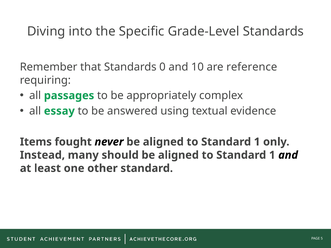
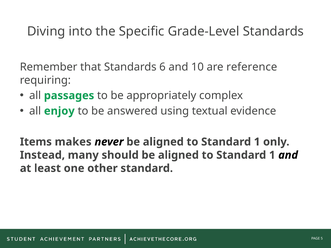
0: 0 -> 6 (162, 67)
essay: essay -> enjoy (59, 111)
fought: fought -> makes (73, 142)
